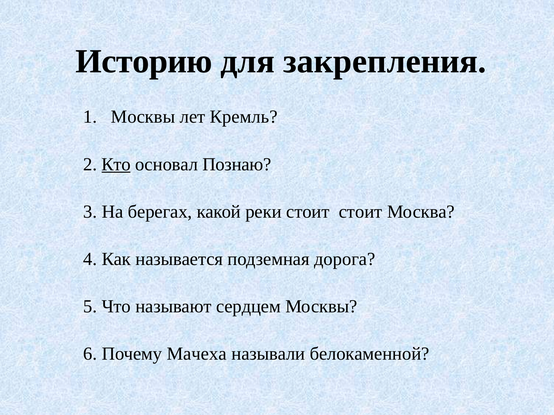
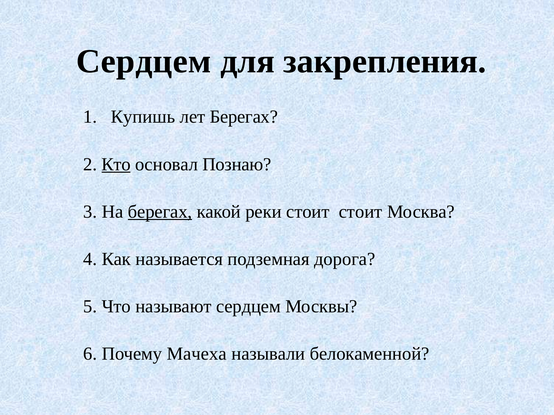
Историю: Историю -> Сердцем (144, 61)
Москвы: Москвы -> Купишь (143, 117)
лет Кремль: Кремль -> Берегах (244, 117)
берегах underline: none -> present (160, 212)
